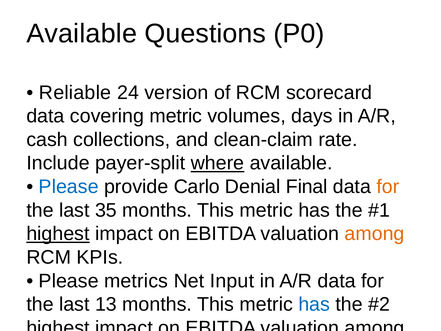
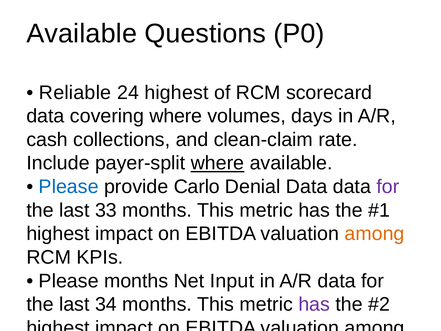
24 version: version -> highest (176, 92)
covering metric: metric -> where (176, 116)
Denial Final: Final -> Data (307, 187)
for colour: orange -> purple (388, 187)
35: 35 -> 33 (106, 210)
highest underline: present -> none (58, 234)
Please metrics: metrics -> months (136, 281)
13: 13 -> 34 (106, 304)
has colour: blue -> purple (314, 304)
